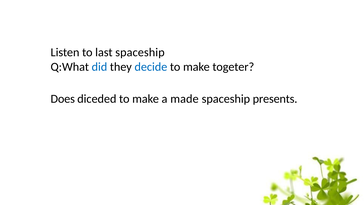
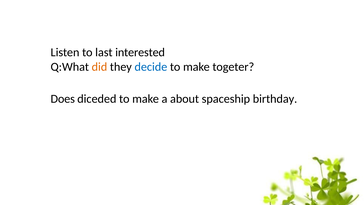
last spaceship: spaceship -> interested (140, 52)
did colour: blue -> orange (99, 67)
made: made -> about (185, 99)
presents: presents -> birthday (275, 99)
